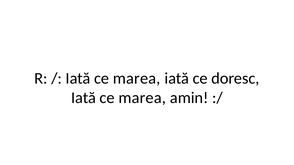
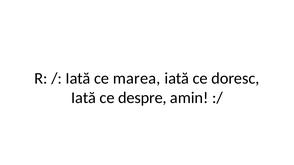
marea: marea -> despre (142, 98)
